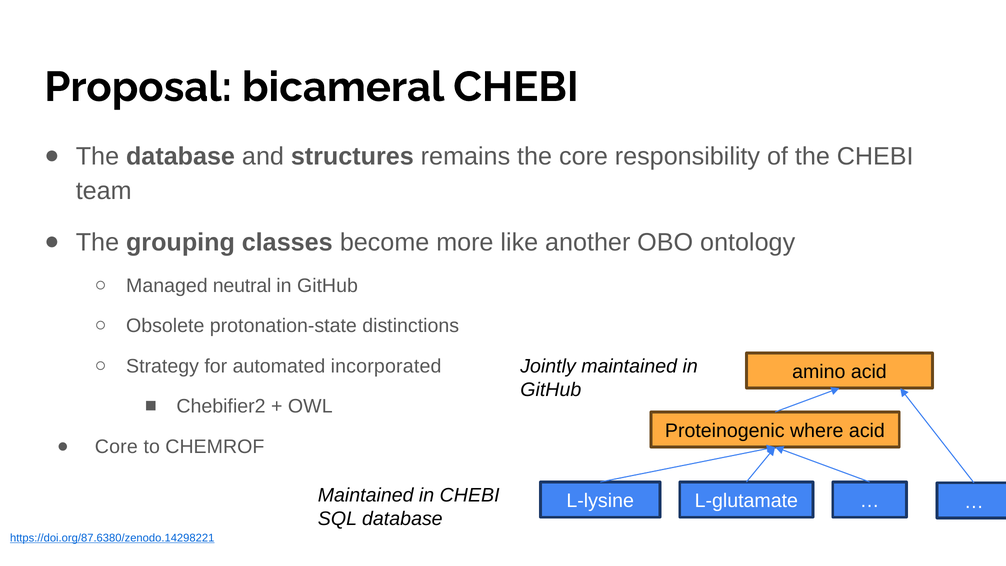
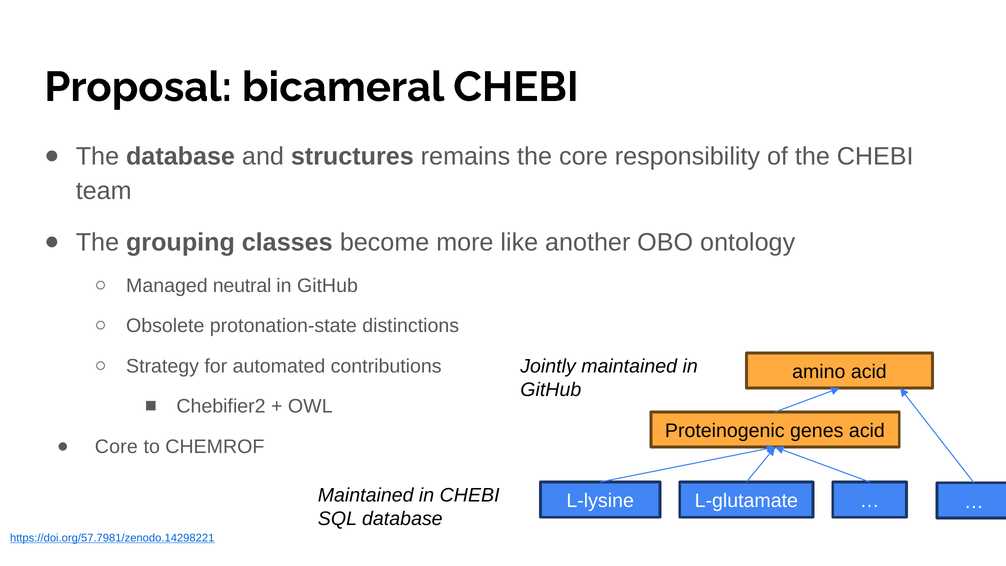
incorporated: incorporated -> contributions (386, 366)
where: where -> genes (817, 431)
https://doi.org/87.6380/zenodo.14298221: https://doi.org/87.6380/zenodo.14298221 -> https://doi.org/57.7981/zenodo.14298221 (112, 538)
